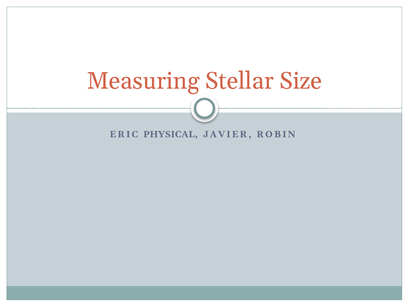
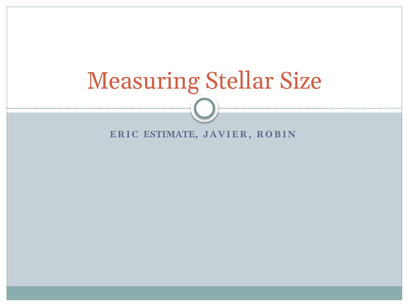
PHYSICAL: PHYSICAL -> ESTIMATE (171, 134)
